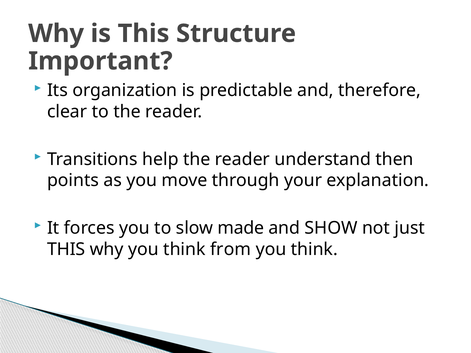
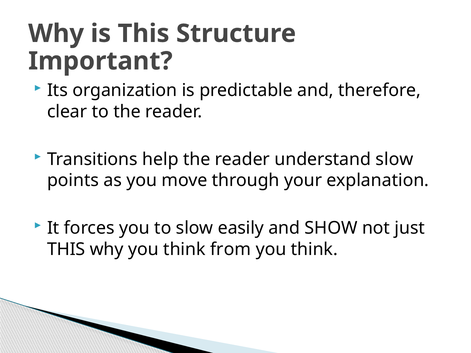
understand then: then -> slow (394, 159)
made: made -> easily (241, 228)
